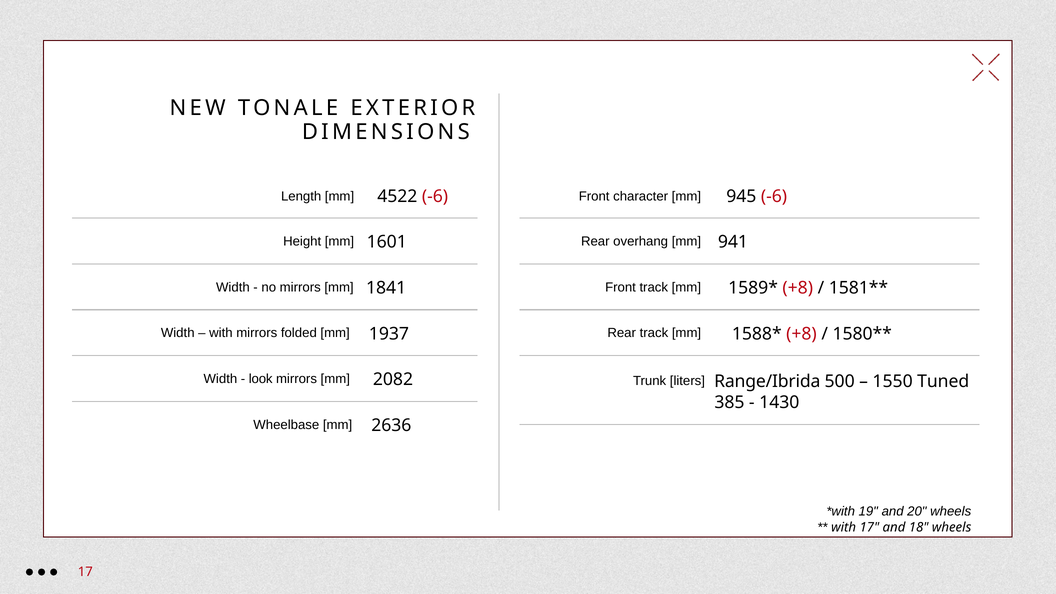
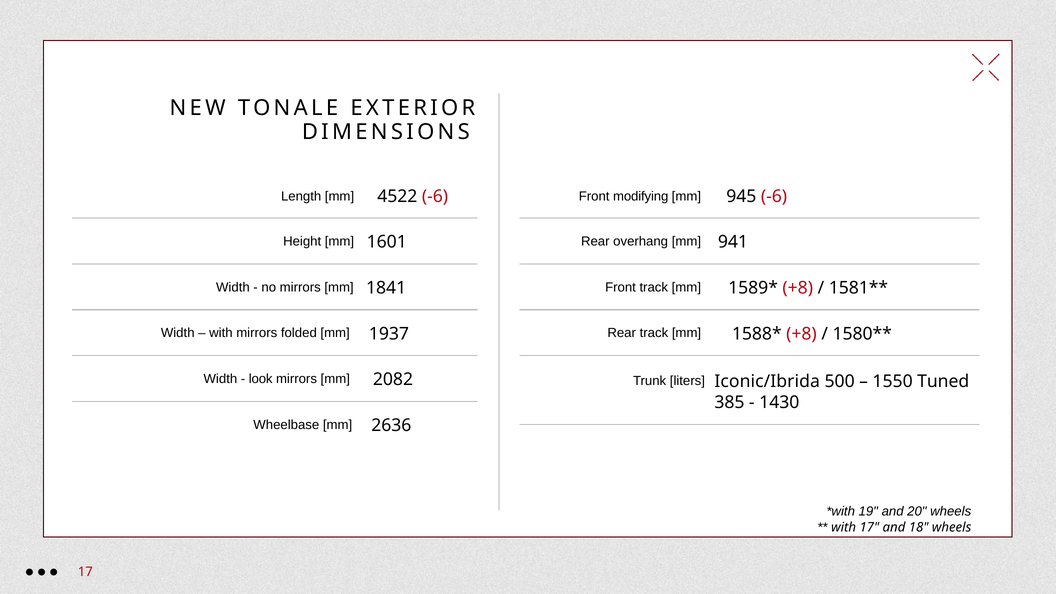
character: character -> modifying (641, 196)
Range/Ibrida: Range/Ibrida -> Iconic/Ibrida (767, 381)
